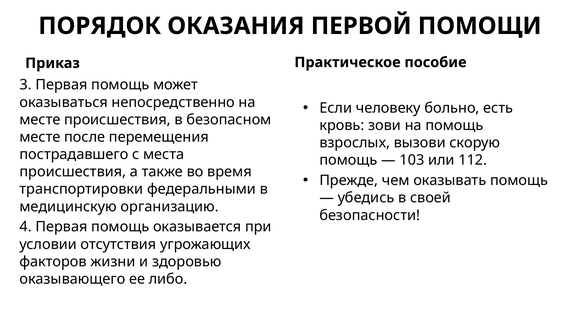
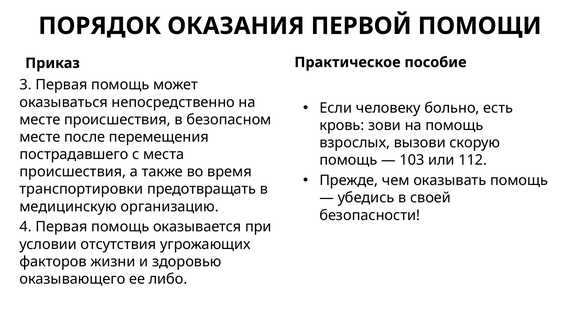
федеральными: федеральными -> предотвращать (202, 189)
